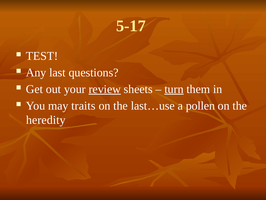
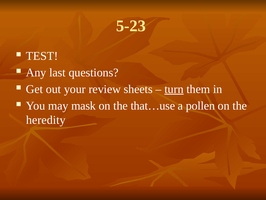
5-17: 5-17 -> 5-23 (131, 26)
review underline: present -> none (105, 89)
traits: traits -> mask (84, 105)
last…use: last…use -> that…use (153, 105)
